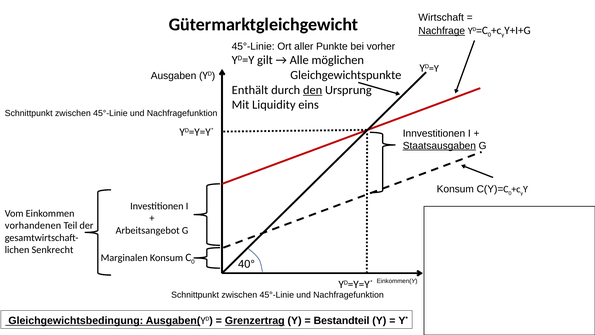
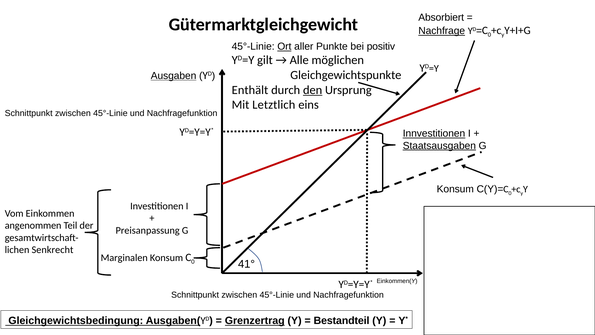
Wirtschaft: Wirtschaft -> Absorbiert (441, 18)
Ort underline: none -> present (284, 46)
vorher: vorher -> positiv (381, 46)
Ausgaben underline: none -> present (174, 76)
Liquidity: Liquidity -> Letztlich (274, 105)
Innvestitionen underline: none -> present (434, 133)
vorhandenen: vorhandenen -> angenommen (33, 225)
Arbeitsangebot: Arbeitsangebot -> Preisanpassung (148, 230)
40°: 40° -> 41° (246, 264)
